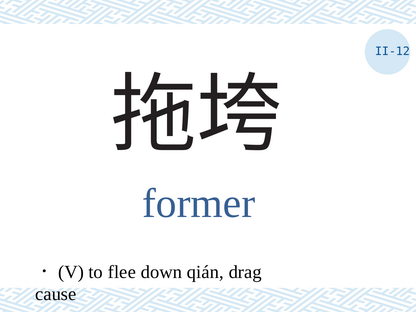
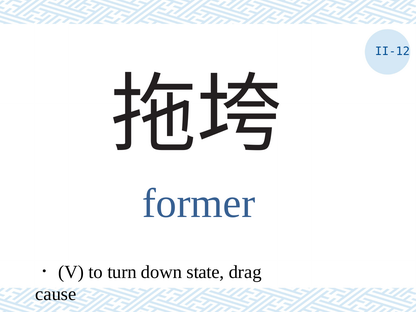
flee: flee -> turn (122, 272)
qián: qián -> state (205, 272)
